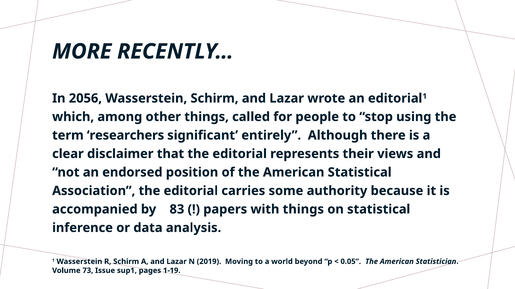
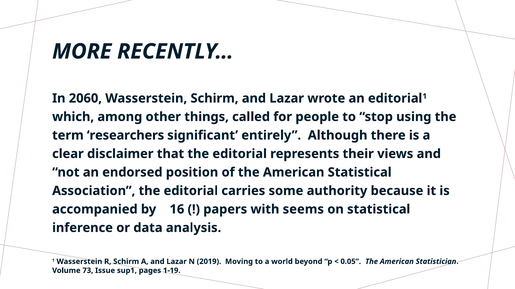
2056: 2056 -> 2060 (85, 99)
83: 83 -> 16 (177, 210)
with things: things -> seems (303, 210)
